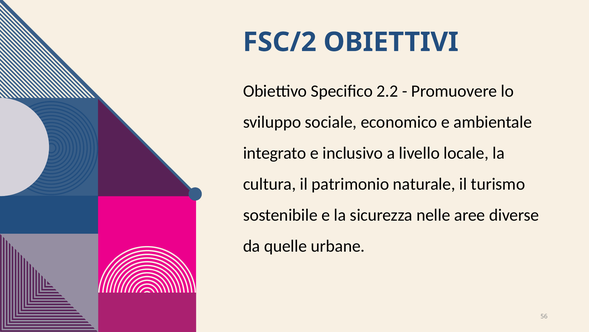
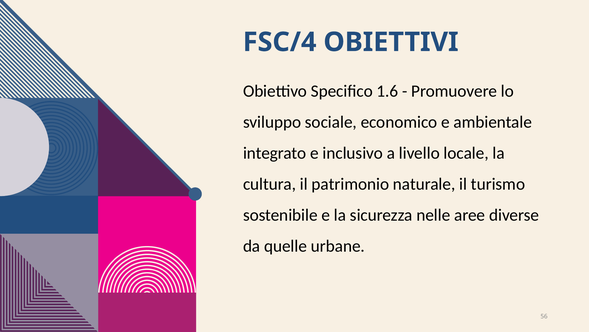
FSC/2: FSC/2 -> FSC/4 (280, 42)
2.2: 2.2 -> 1.6 (387, 91)
